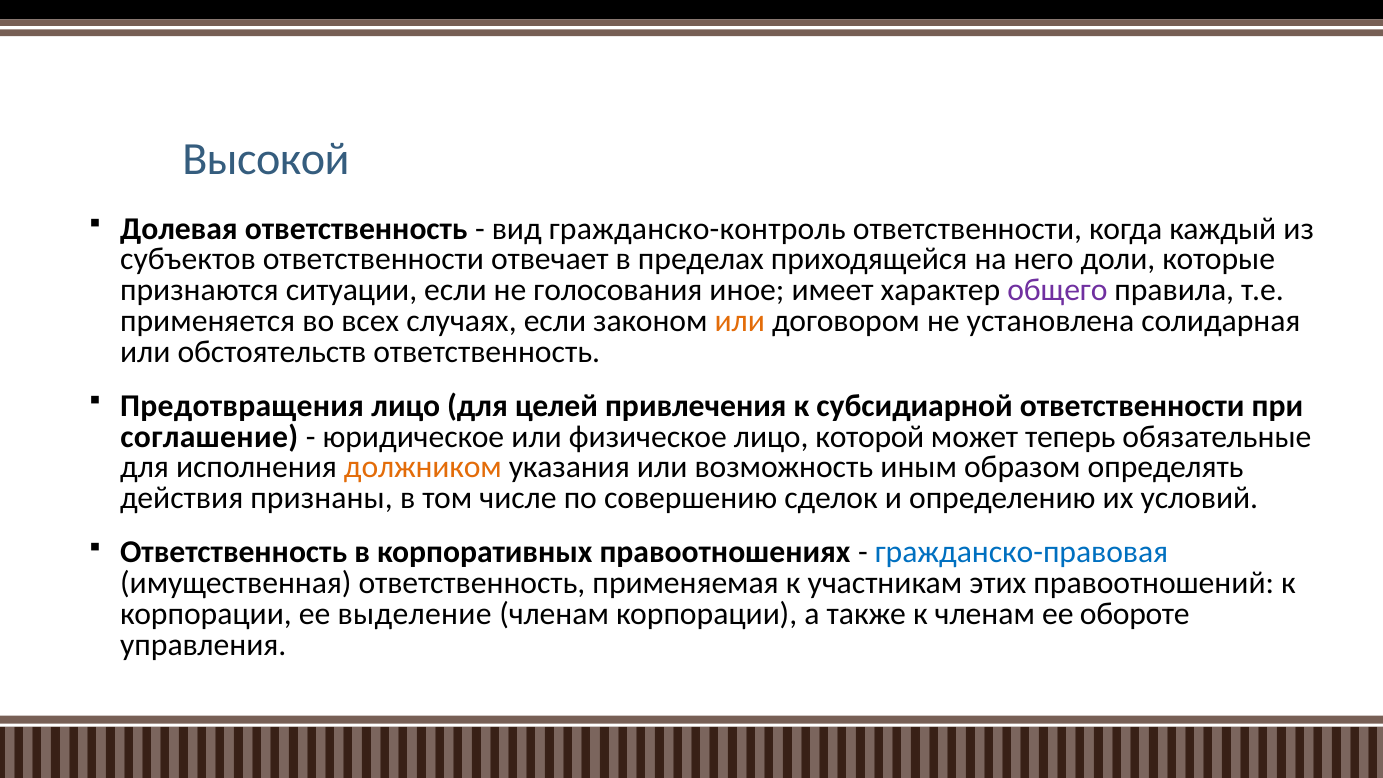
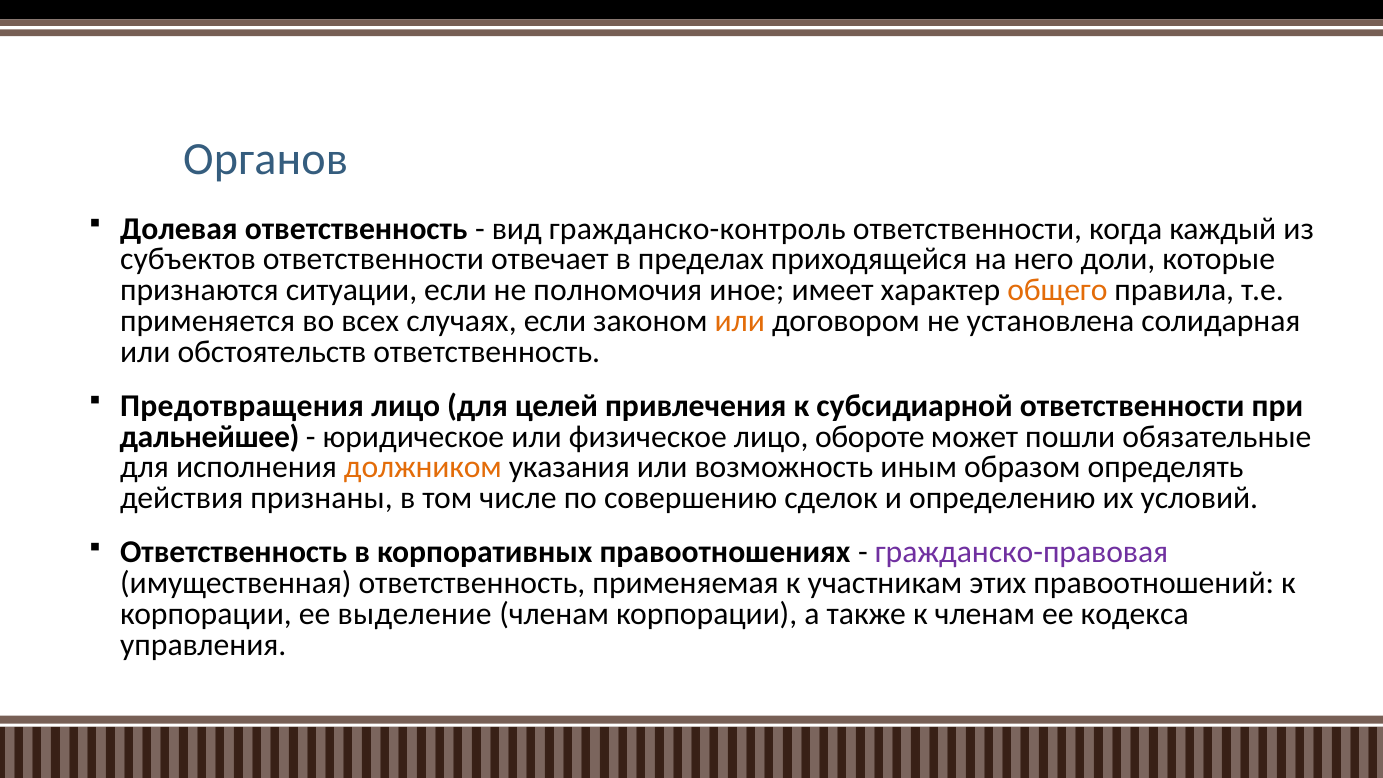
Высокой: Высокой -> Органов (266, 160)
голосования: голосования -> полномочия (618, 290)
общего colour: purple -> orange (1057, 290)
соглашение: соглашение -> дальнейшее (210, 437)
которой: которой -> обороте (870, 437)
теперь: теперь -> пошли (1070, 437)
гражданско-правовая colour: blue -> purple (1021, 553)
обороте: обороте -> кодекса (1135, 614)
